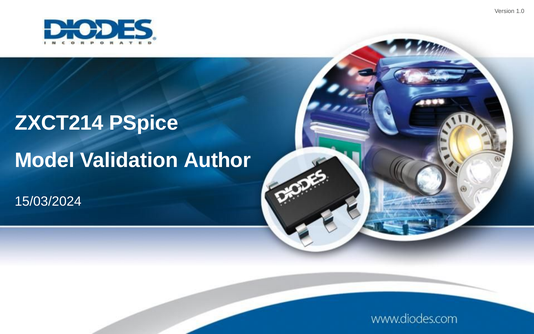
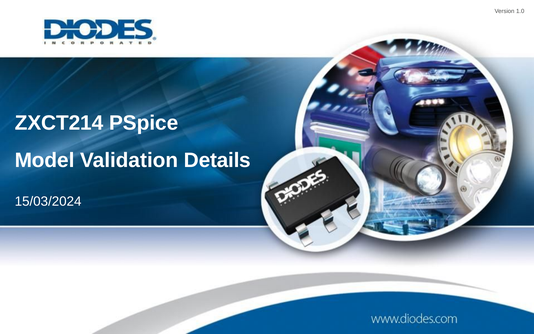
Author: Author -> Details (217, 160)
